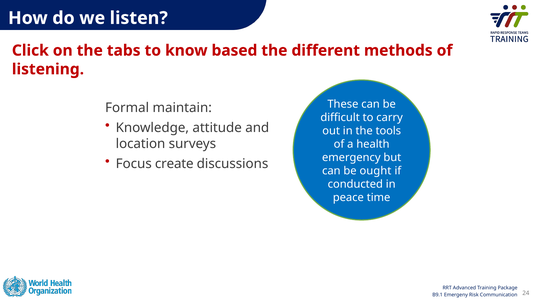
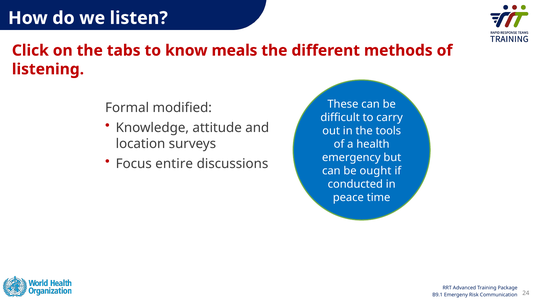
based: based -> meals (234, 51)
maintain: maintain -> modified (182, 108)
create: create -> entire (174, 164)
